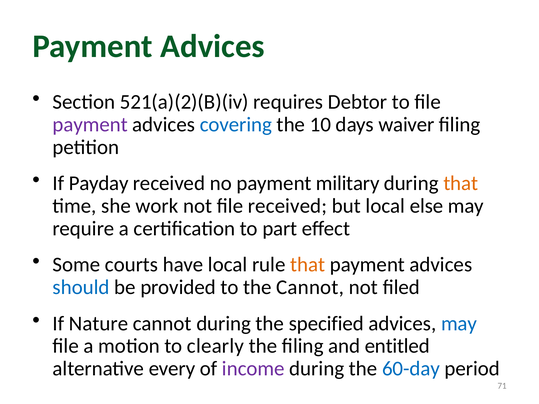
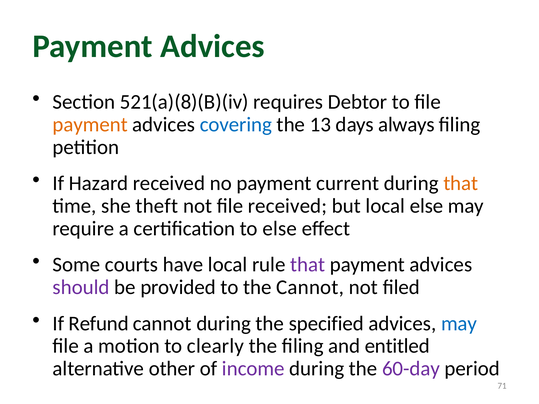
521(a)(2)(B)(iv: 521(a)(2)(B)(iv -> 521(a)(8)(B)(iv (184, 102)
payment colour: purple -> orange (90, 125)
10: 10 -> 13 (320, 125)
waiver: waiver -> always (406, 125)
Payday: Payday -> Hazard (99, 183)
military: military -> current (348, 183)
work: work -> theft (157, 206)
to part: part -> else (280, 229)
that colour: orange -> purple (308, 265)
should colour: blue -> purple (81, 288)
Nature: Nature -> Refund (99, 324)
every: every -> other (172, 369)
60-day colour: blue -> purple (411, 369)
